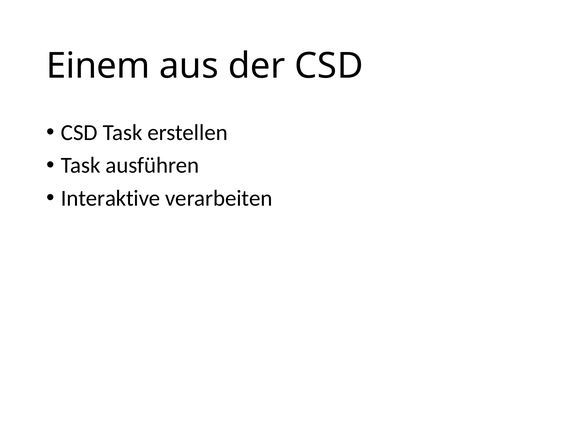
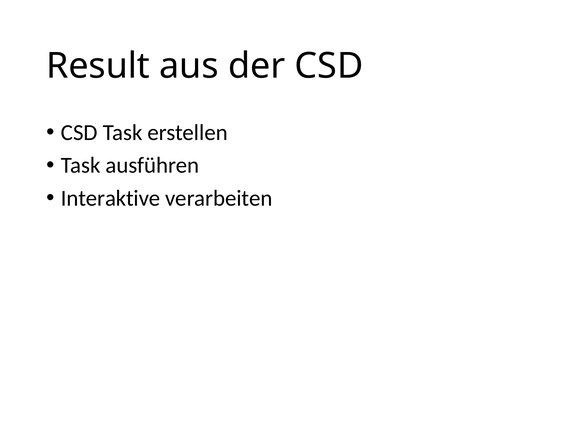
Einem: Einem -> Result (98, 66)
